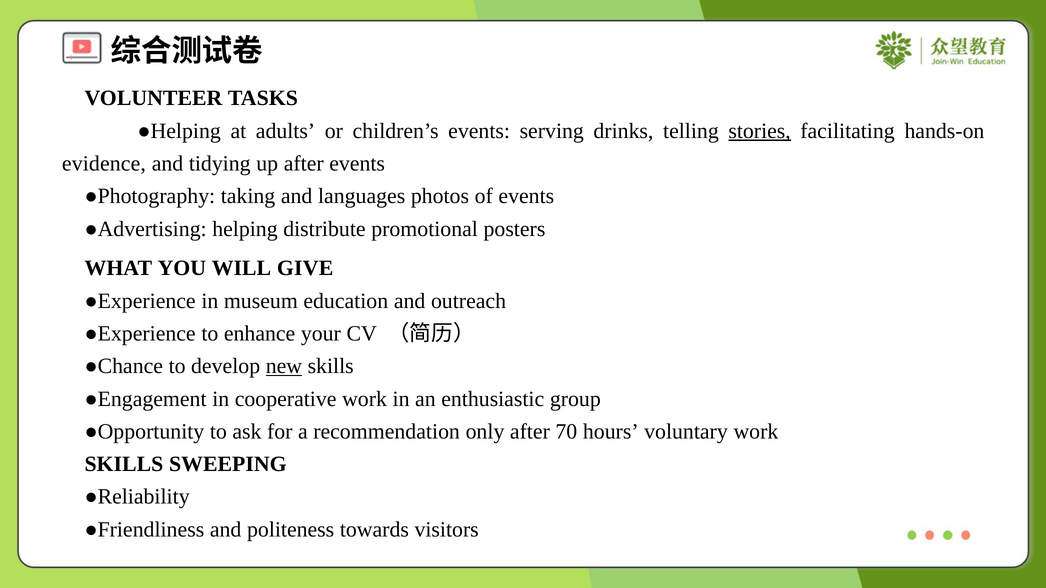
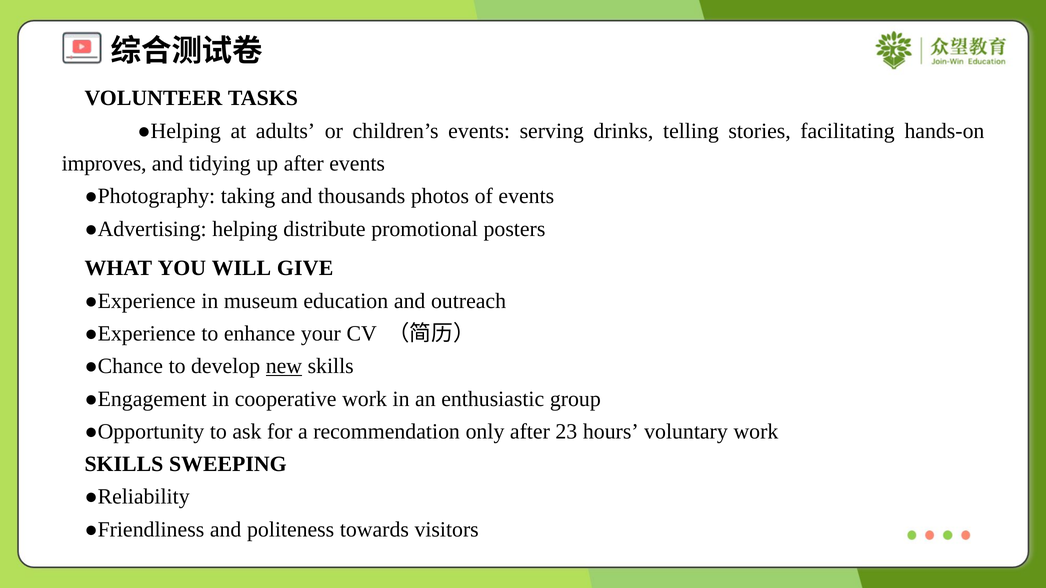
stories underline: present -> none (760, 131)
evidence: evidence -> improves (104, 164)
languages: languages -> thousands (362, 196)
70: 70 -> 23 (566, 432)
